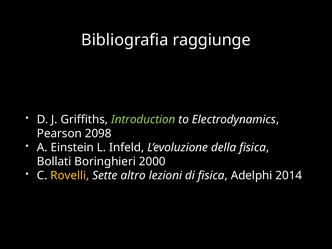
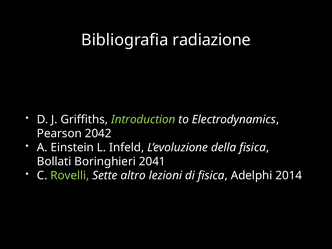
raggiunge: raggiunge -> radiazione (212, 40)
2098: 2098 -> 2042 (98, 134)
2000: 2000 -> 2041 (152, 162)
Rovelli colour: yellow -> light green (70, 176)
